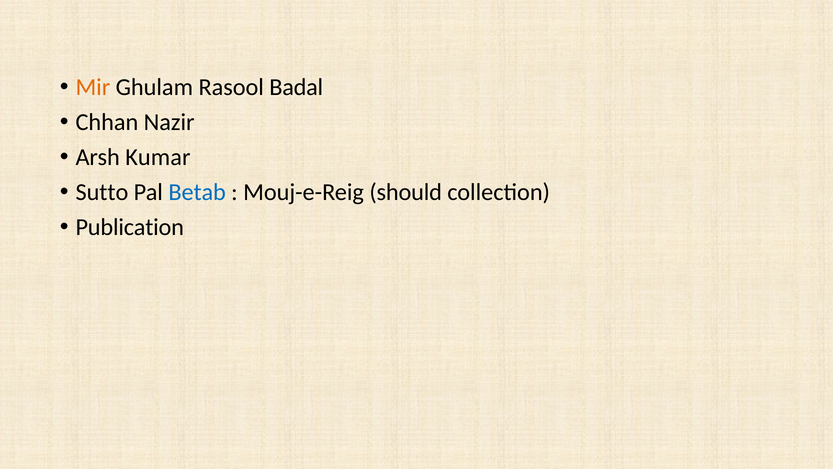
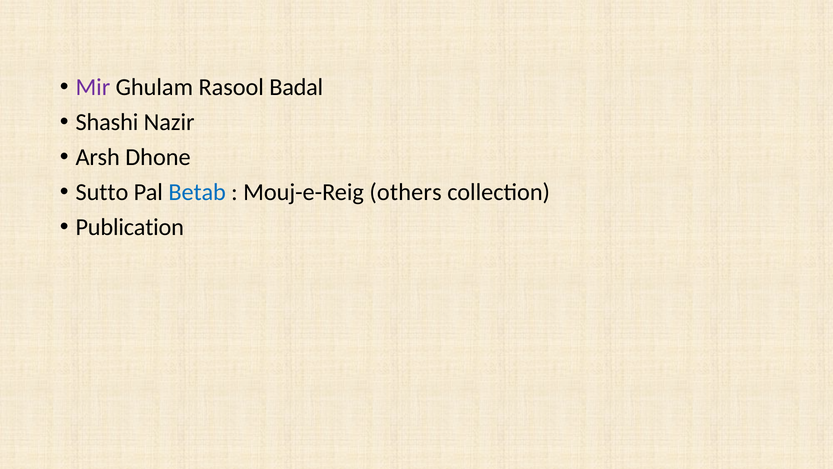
Mir colour: orange -> purple (93, 87)
Chhan: Chhan -> Shashi (107, 122)
Kumar: Kumar -> Dhone (158, 157)
should: should -> others (406, 192)
